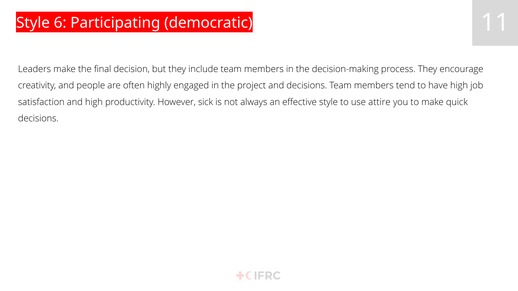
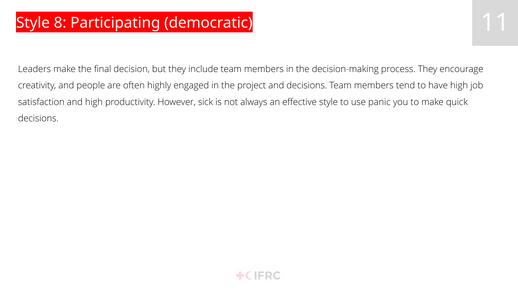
6: 6 -> 8 (60, 23)
attire: attire -> panic (379, 102)
